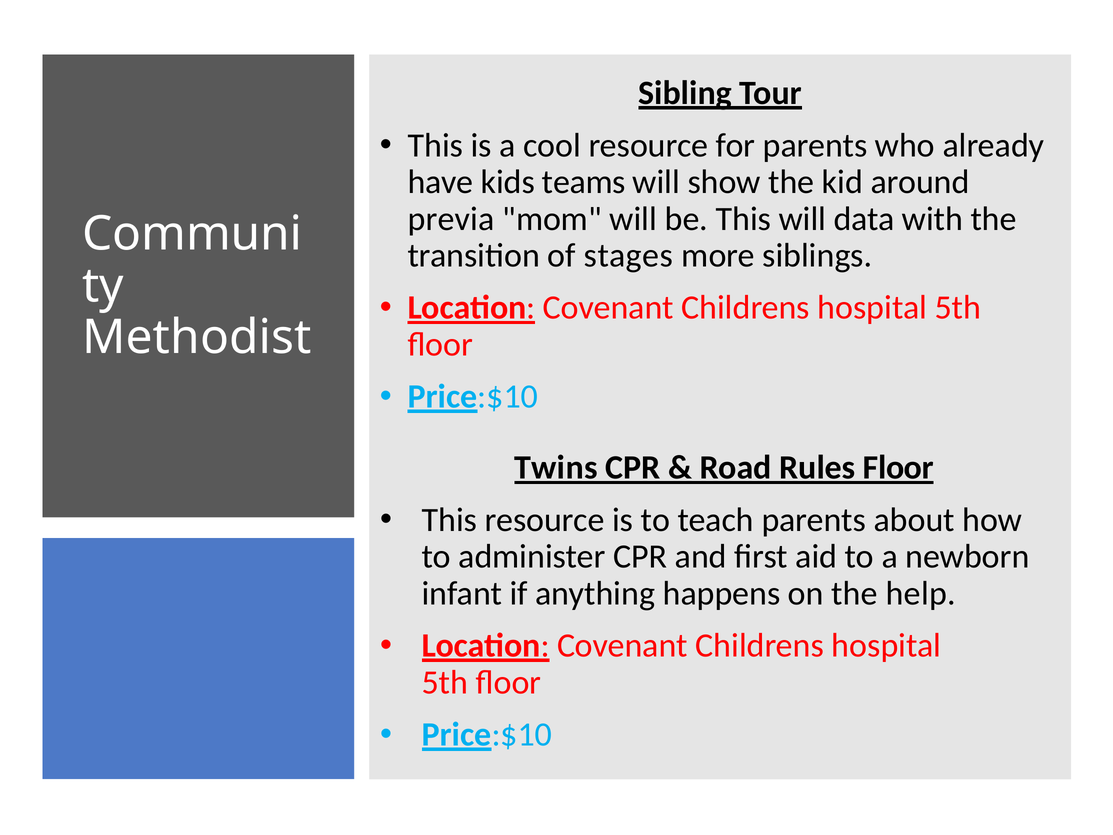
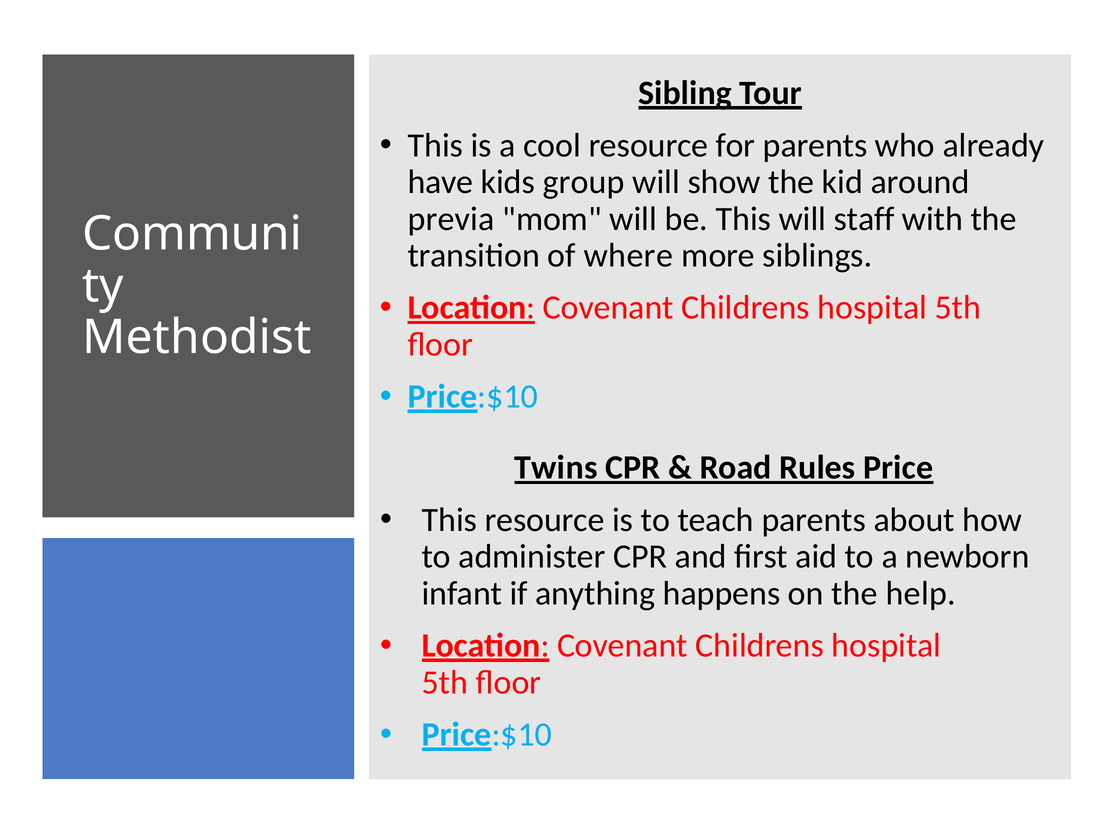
teams: teams -> group (584, 182)
data: data -> staff (864, 219)
stages: stages -> where (628, 255)
Rules Floor: Floor -> Price (898, 468)
